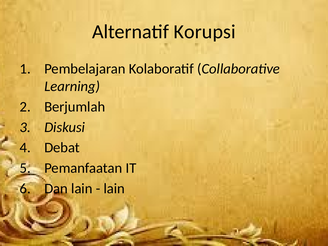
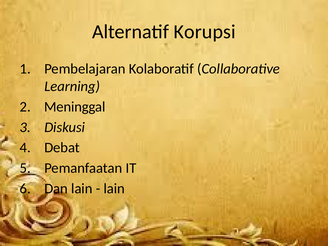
Berjumlah: Berjumlah -> Meninggal (75, 107)
